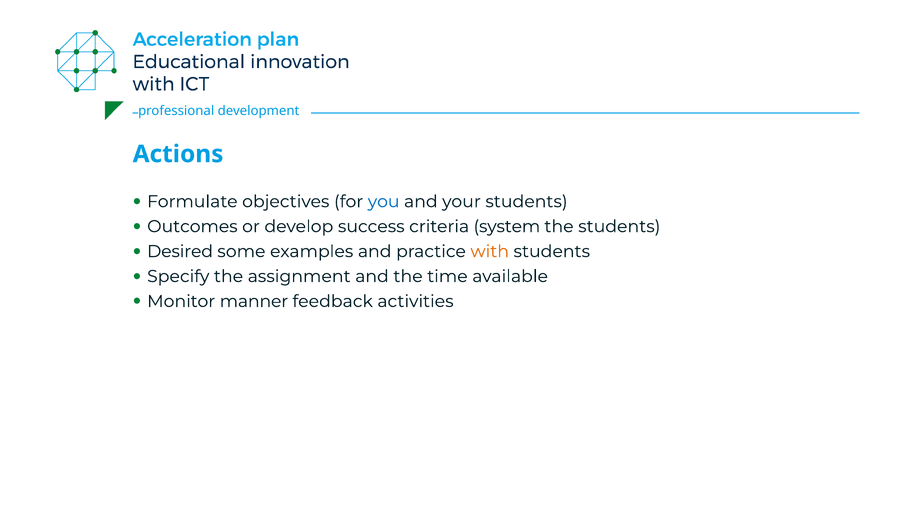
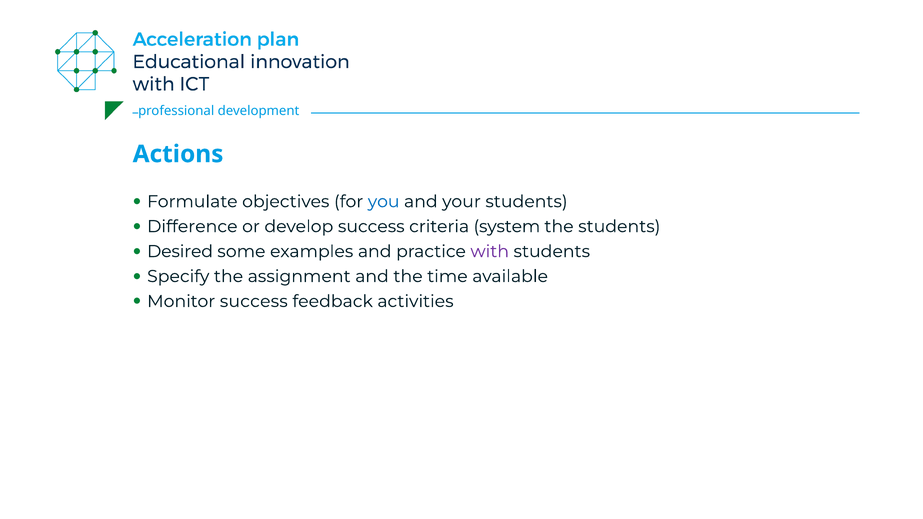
Outcomes: Outcomes -> Difference (192, 227)
with colour: orange -> purple (490, 252)
Monitor manner: manner -> success (254, 301)
